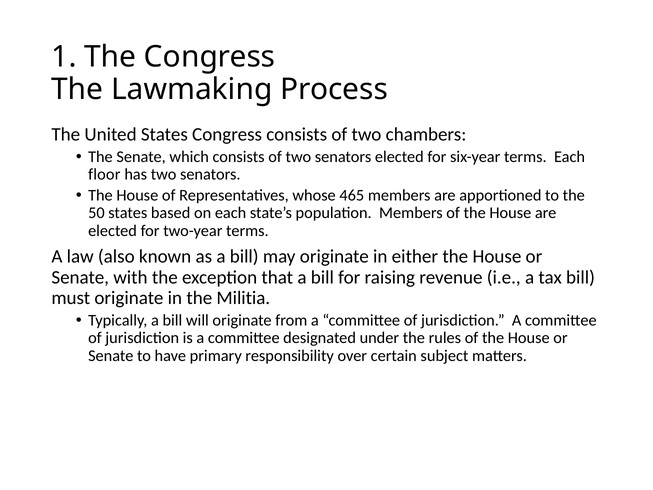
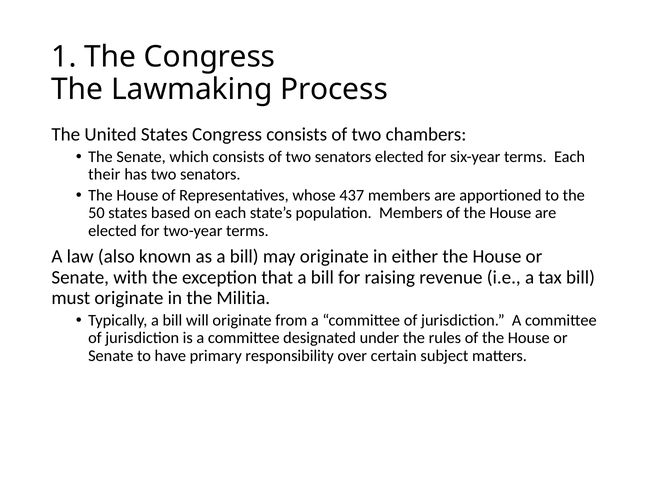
floor: floor -> their (104, 174)
465: 465 -> 437 (352, 195)
